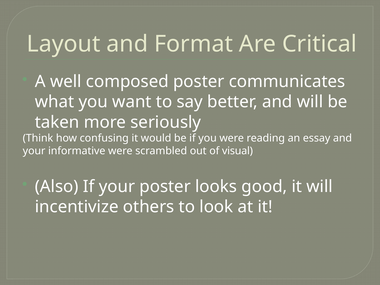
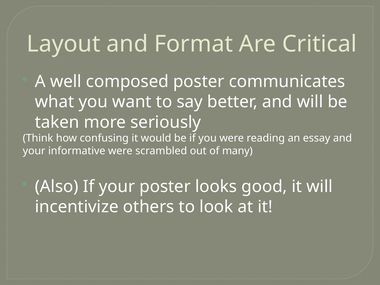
visual: visual -> many (237, 151)
